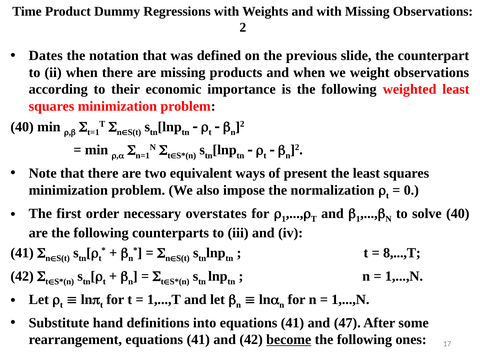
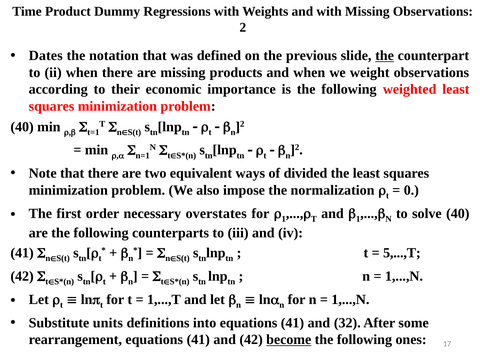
the underline: none -> present (385, 56)
present: present -> divided (306, 173)
8,...,T: 8,...,T -> 5,...,T (402, 253)
hand: hand -> units (108, 323)
47: 47 -> 32 (347, 323)
